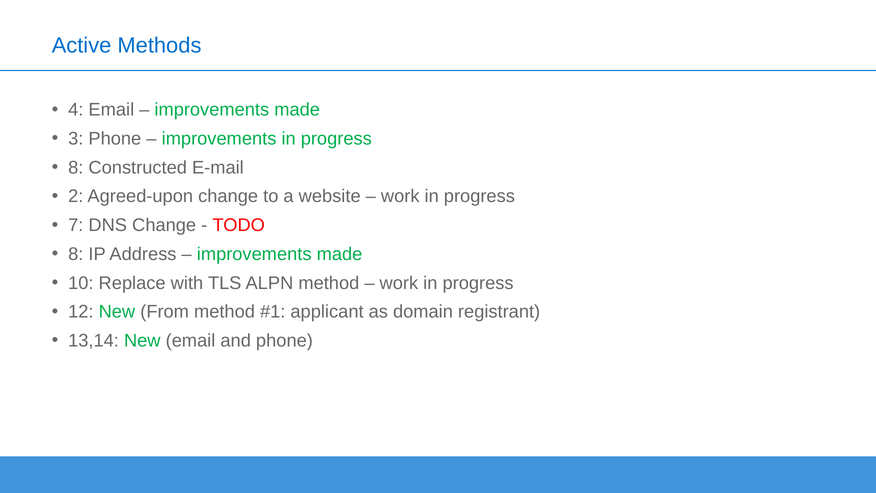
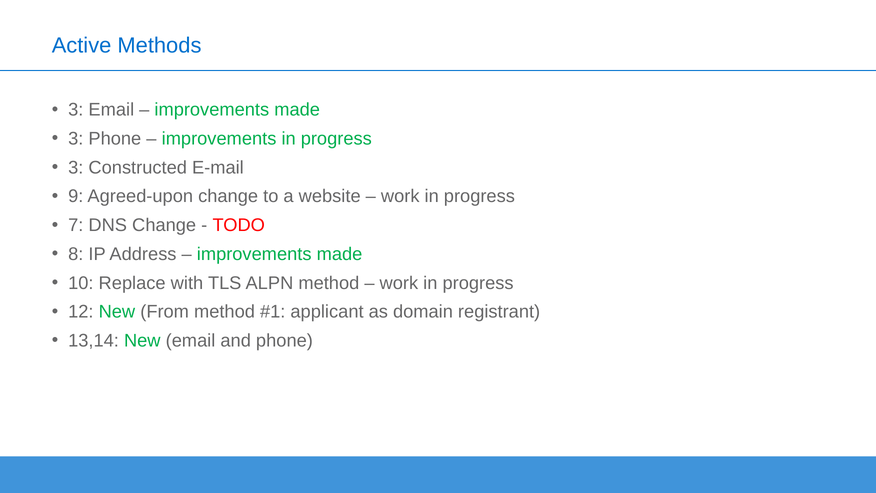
4: 4 -> 3 (76, 110)
8: 8 -> 3 (76, 167)
2: 2 -> 9 (76, 196)
